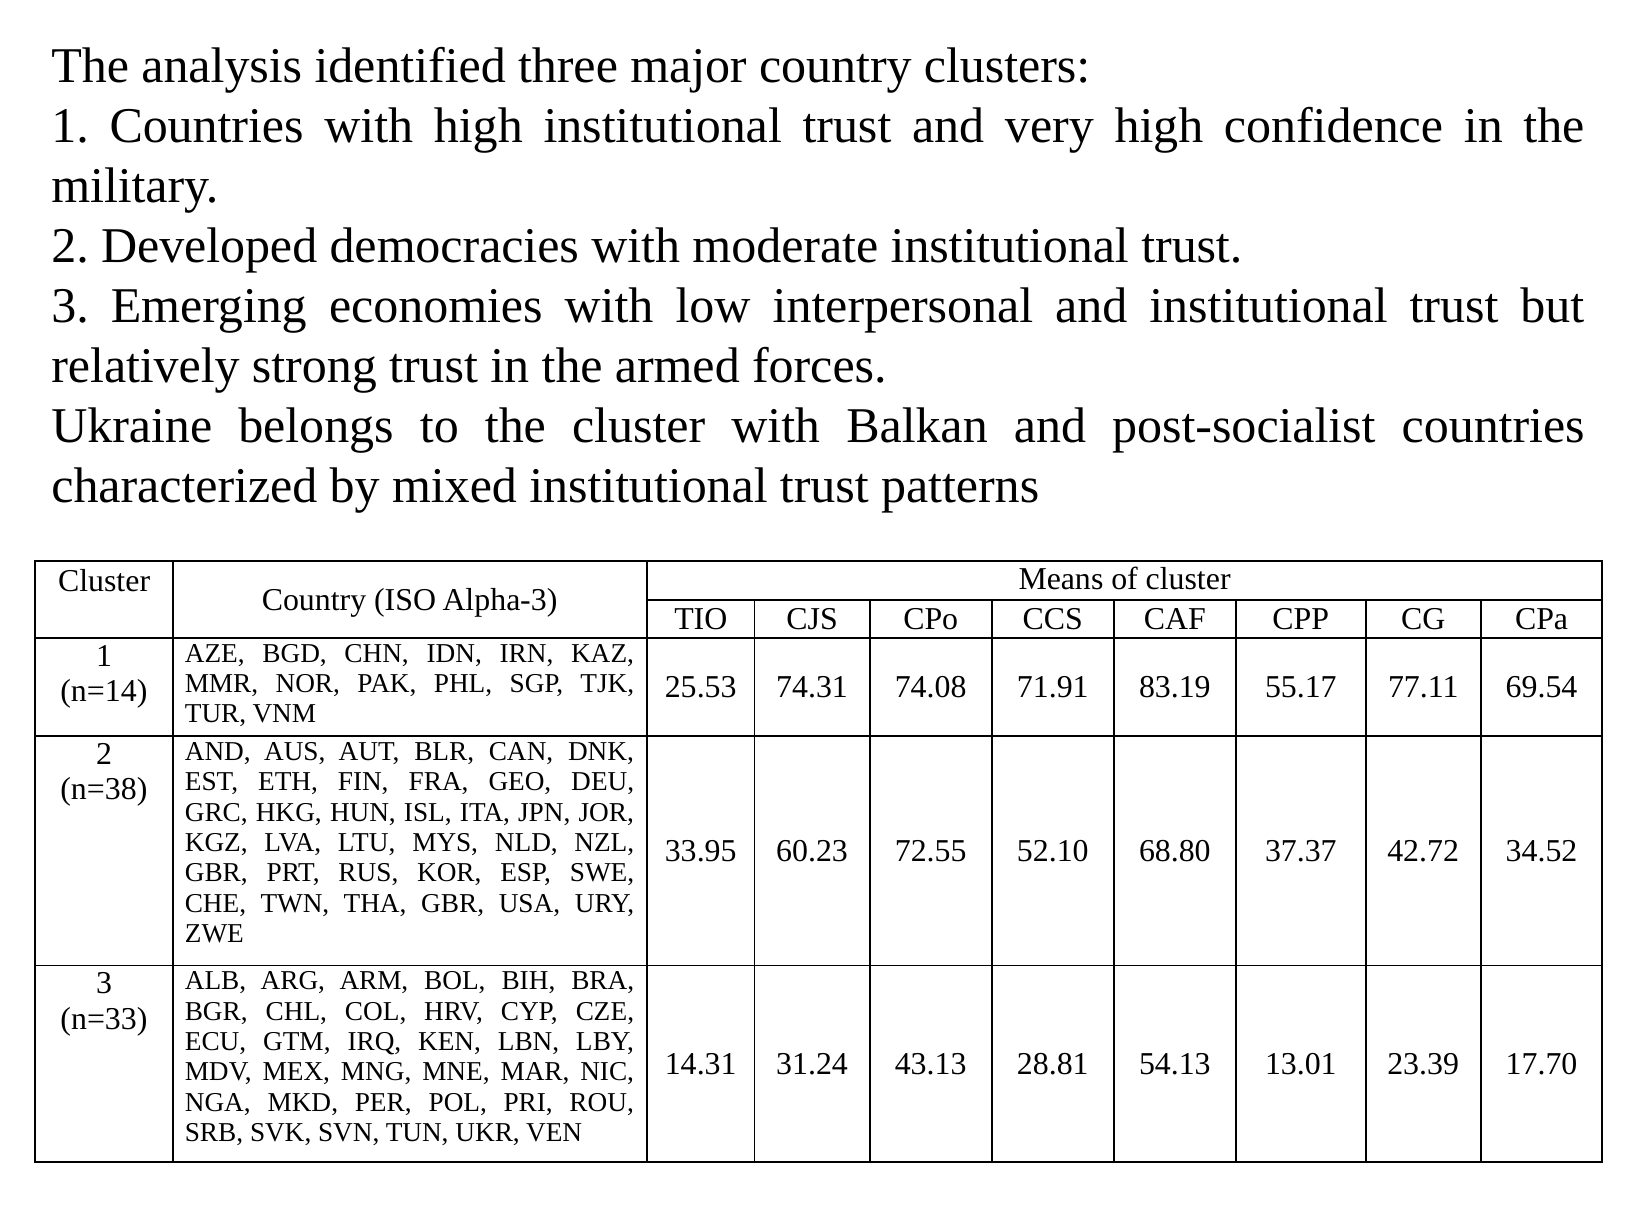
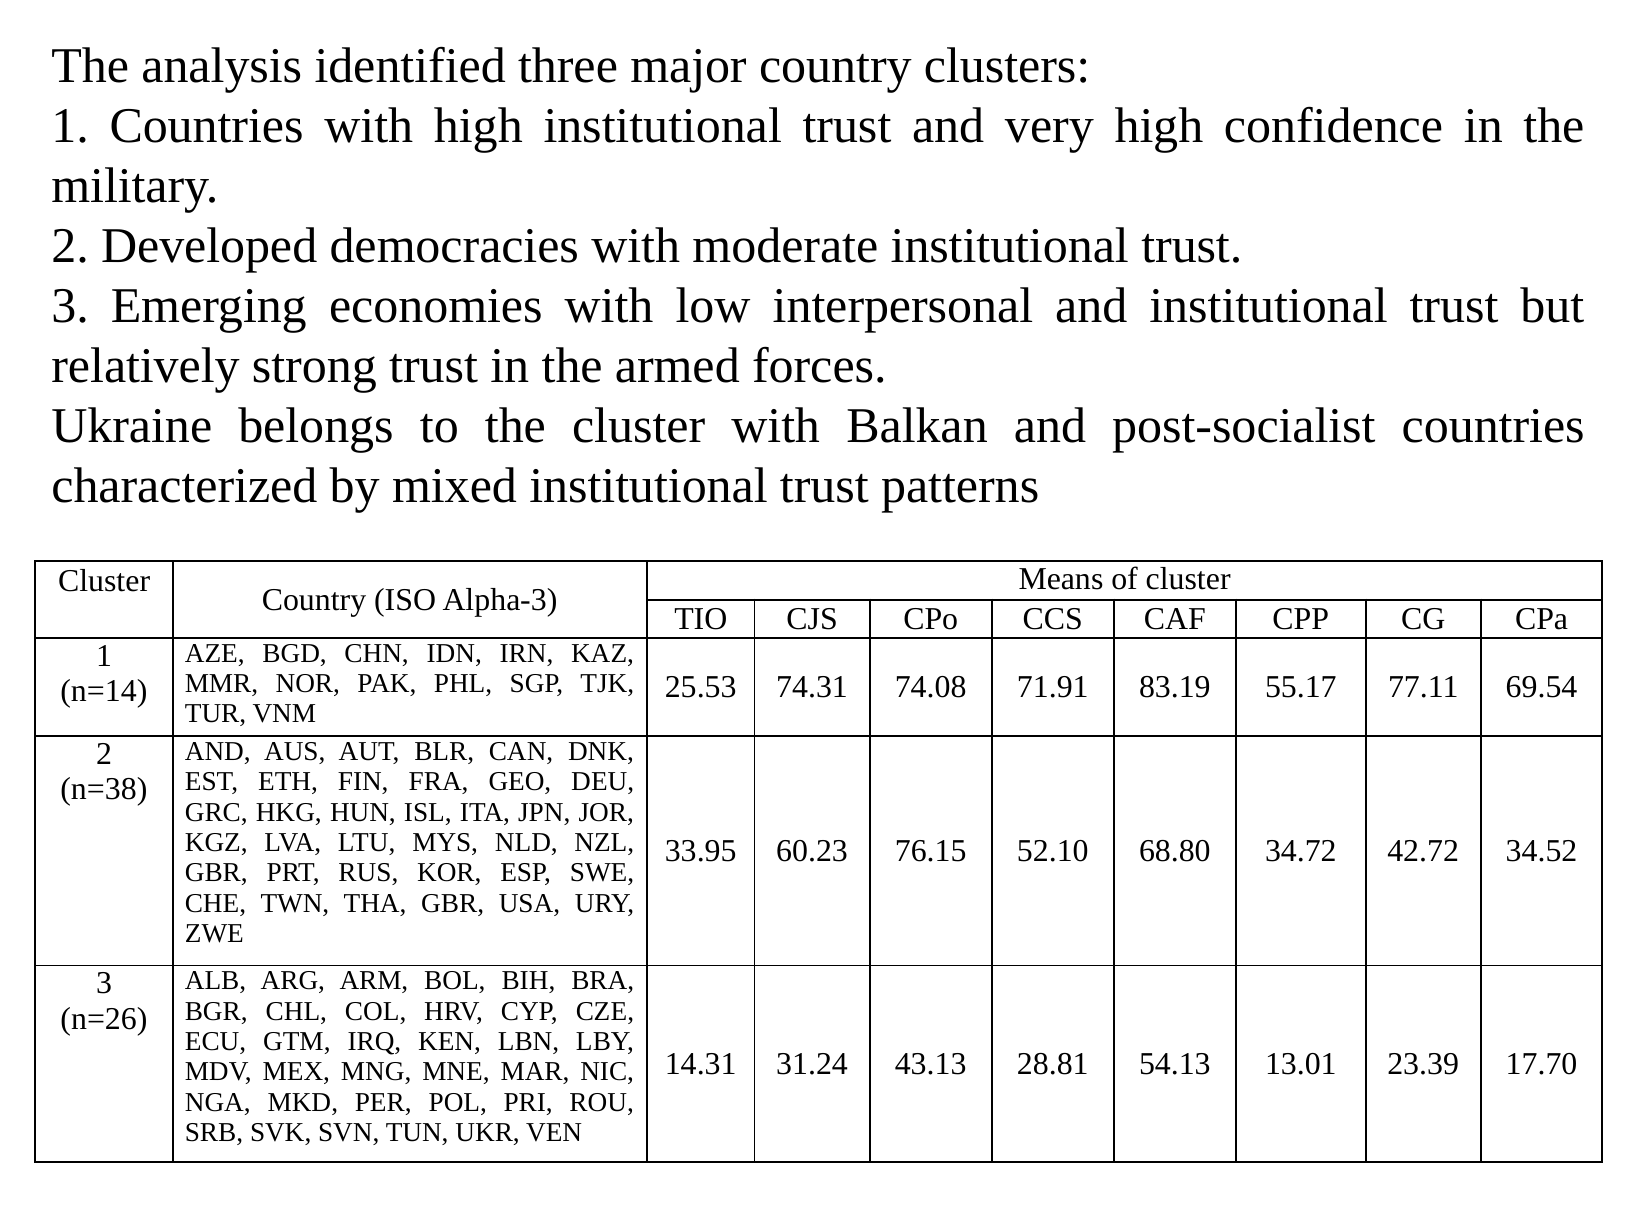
72.55: 72.55 -> 76.15 (931, 851)
37.37: 37.37 -> 34.72 (1301, 851)
n=33: n=33 -> n=26 (104, 1019)
